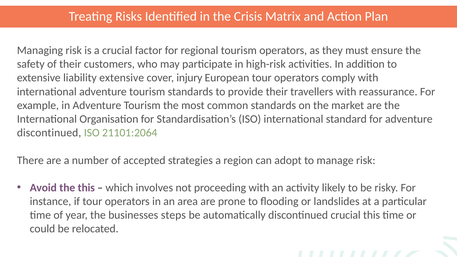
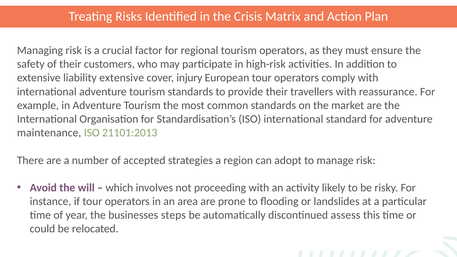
discontinued: discontinued -> maintenance (49, 133)
21101:2064: 21101:2064 -> 21101:2013 (130, 133)
the this: this -> will (86, 188)
discontinued crucial: crucial -> assess (346, 215)
